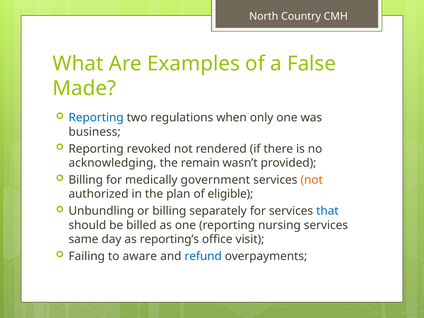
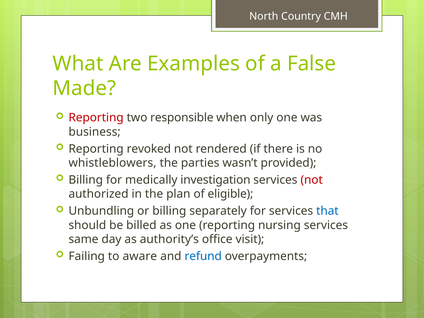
Reporting colour: blue -> red (96, 118)
regulations: regulations -> responsible (182, 118)
acknowledging: acknowledging -> whistleblowers (113, 163)
remain: remain -> parties (200, 163)
government: government -> investigation (215, 180)
not colour: orange -> red (312, 180)
reporting’s: reporting’s -> authority’s (169, 239)
